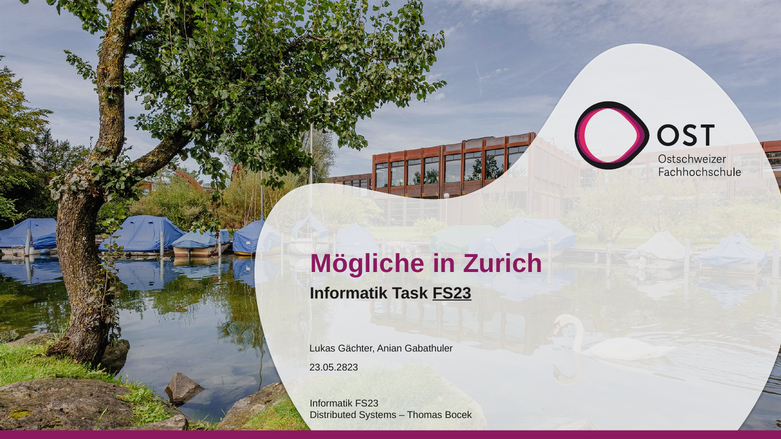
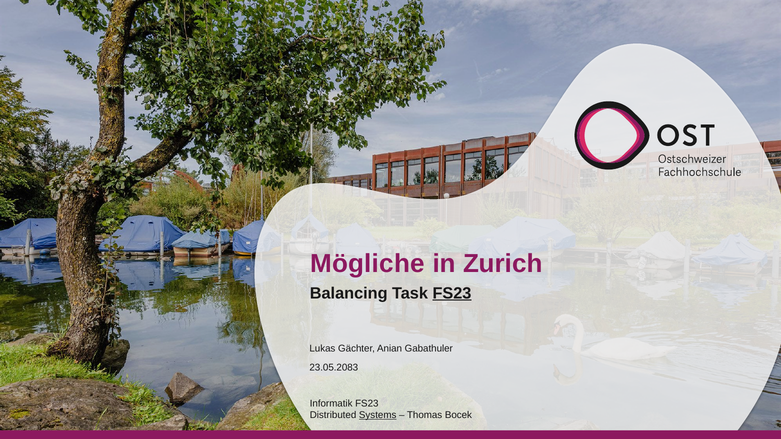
Informatik: Informatik -> Balancing (349, 293)
23.05.2823: 23.05.2823 -> 23.05.2083 (334, 368)
Systems underline: none -> present (378, 415)
